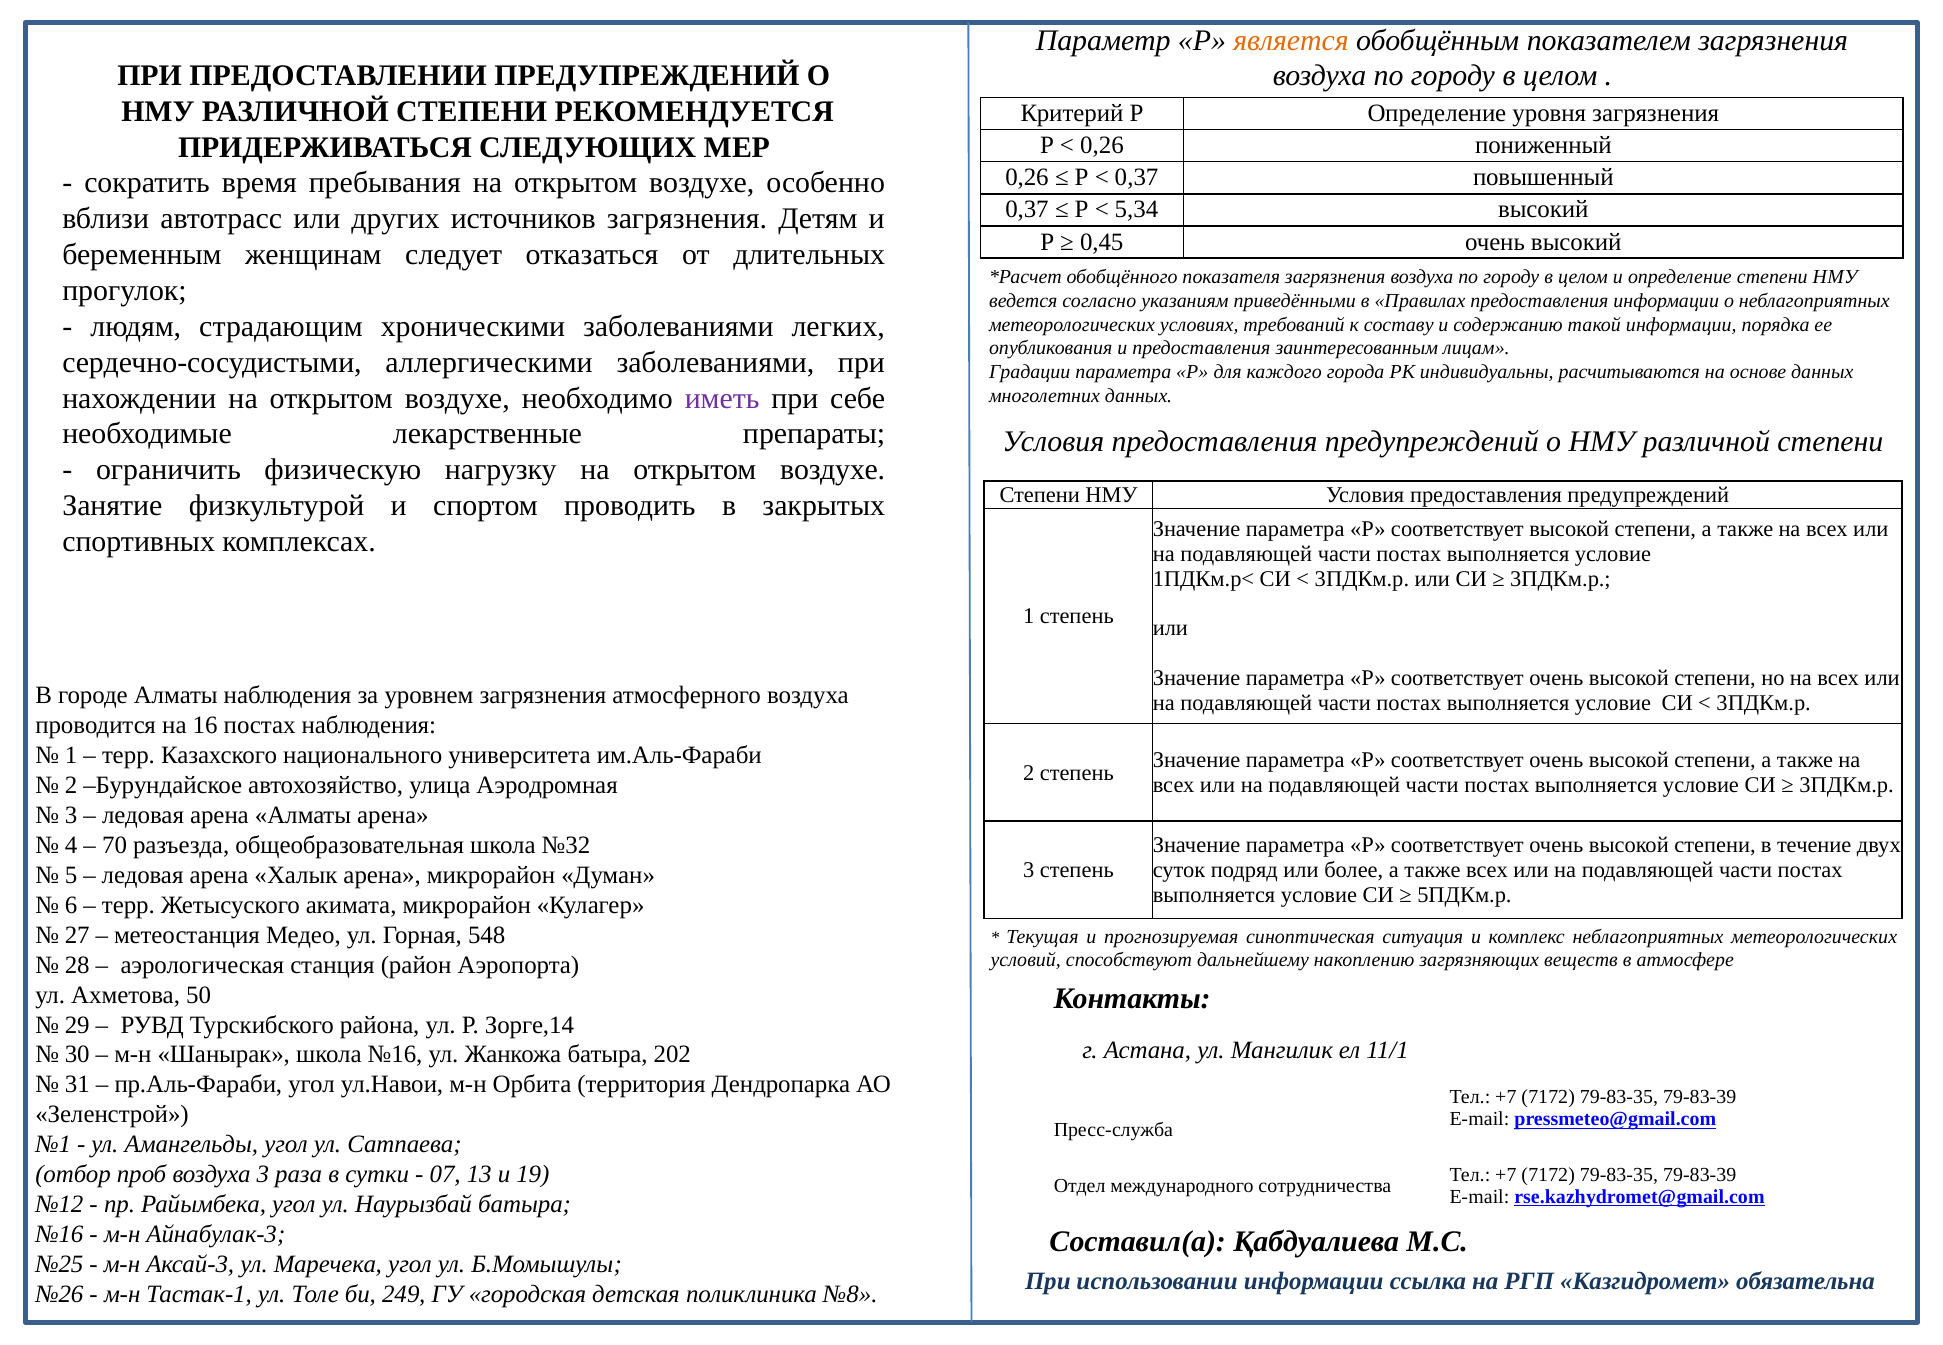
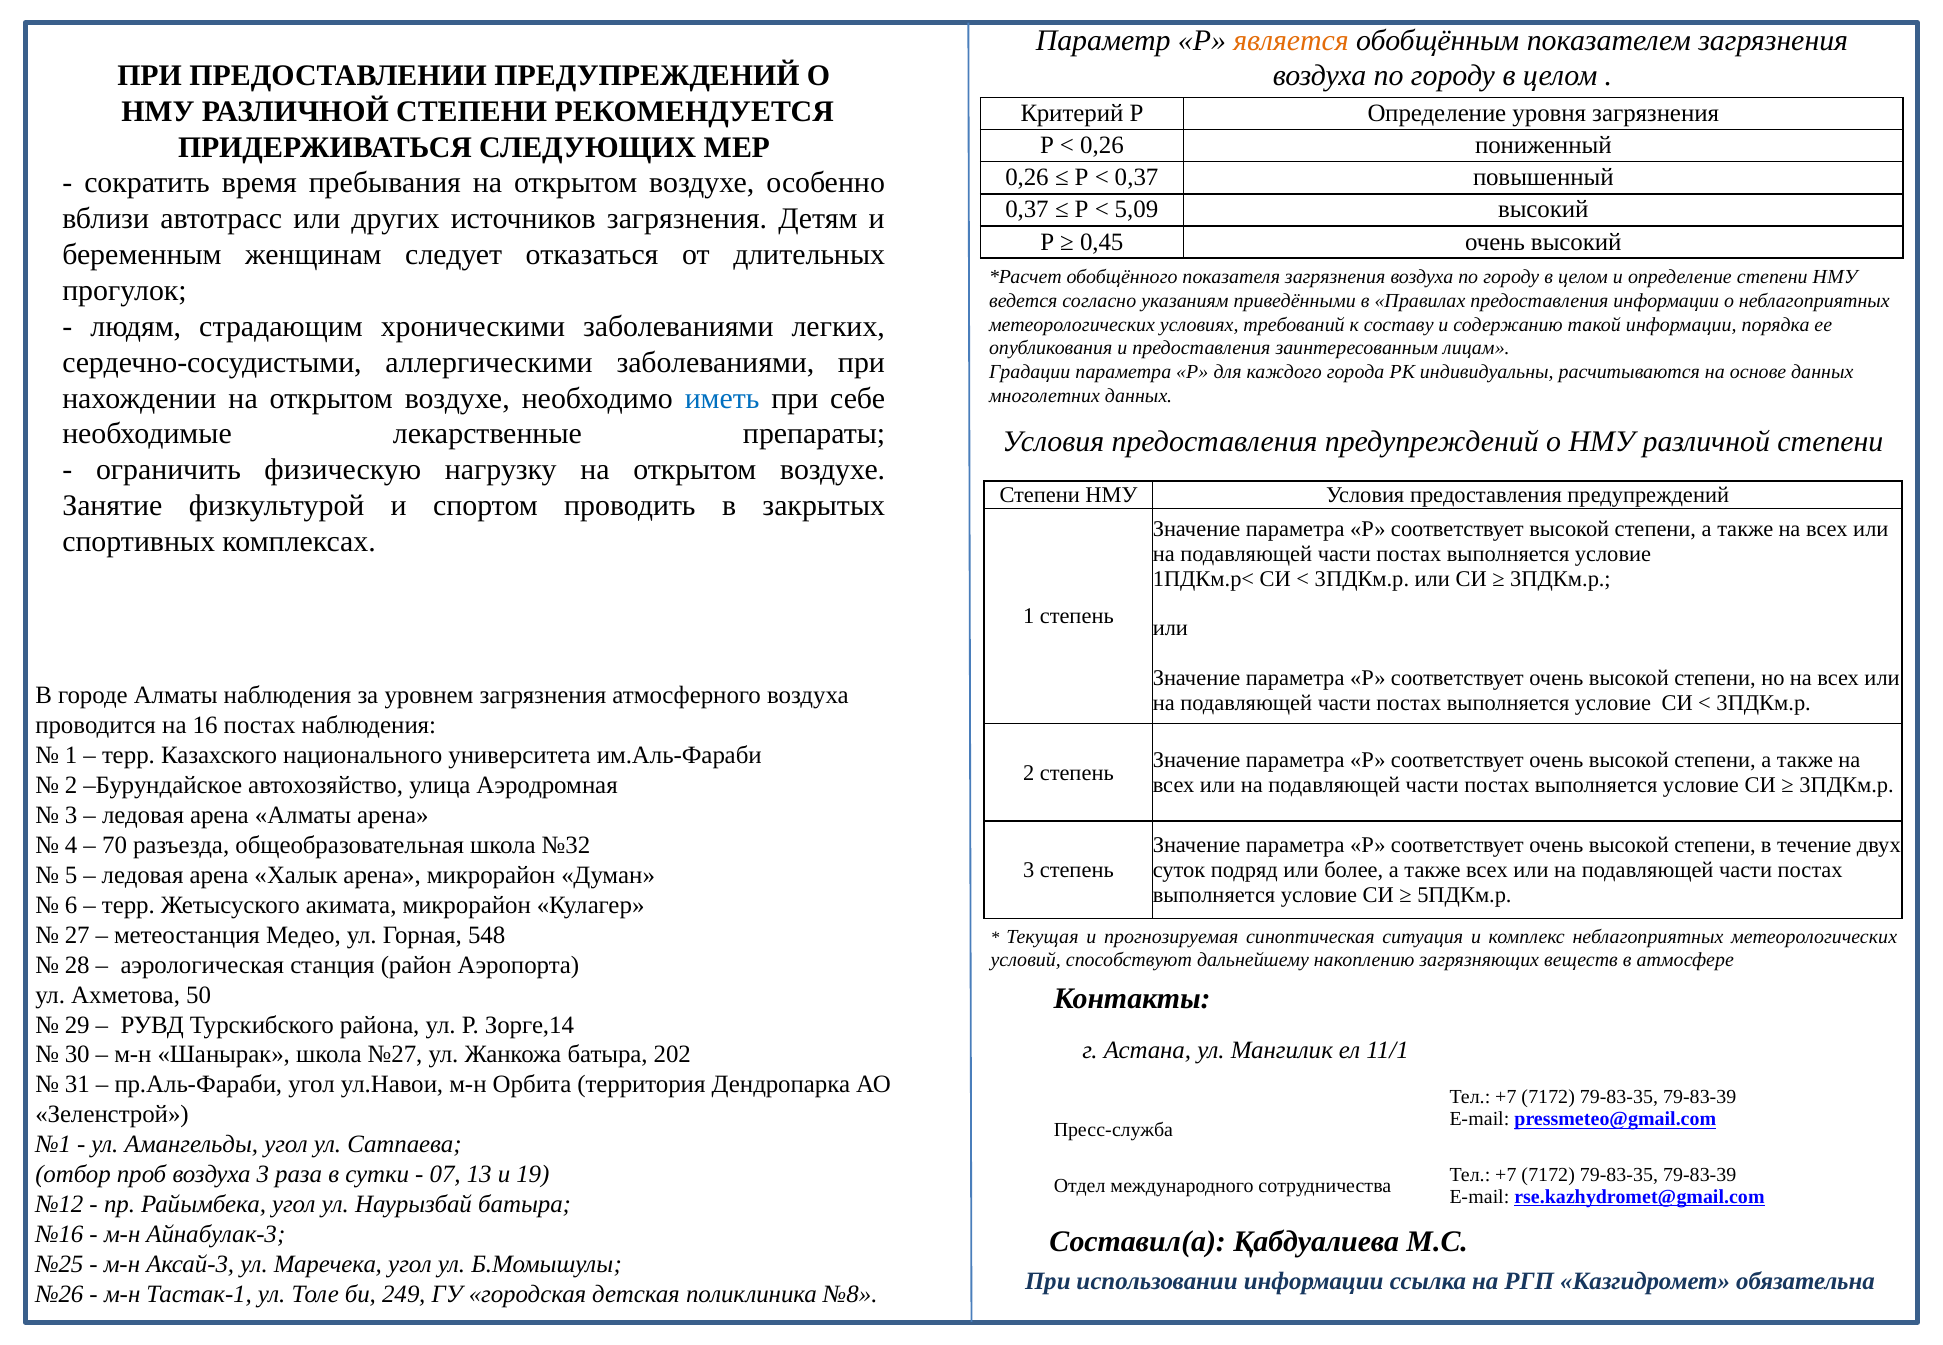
5,34: 5,34 -> 5,09 (1137, 210)
иметь colour: purple -> blue (722, 398)
школа №16: №16 -> №27 (395, 1055)
